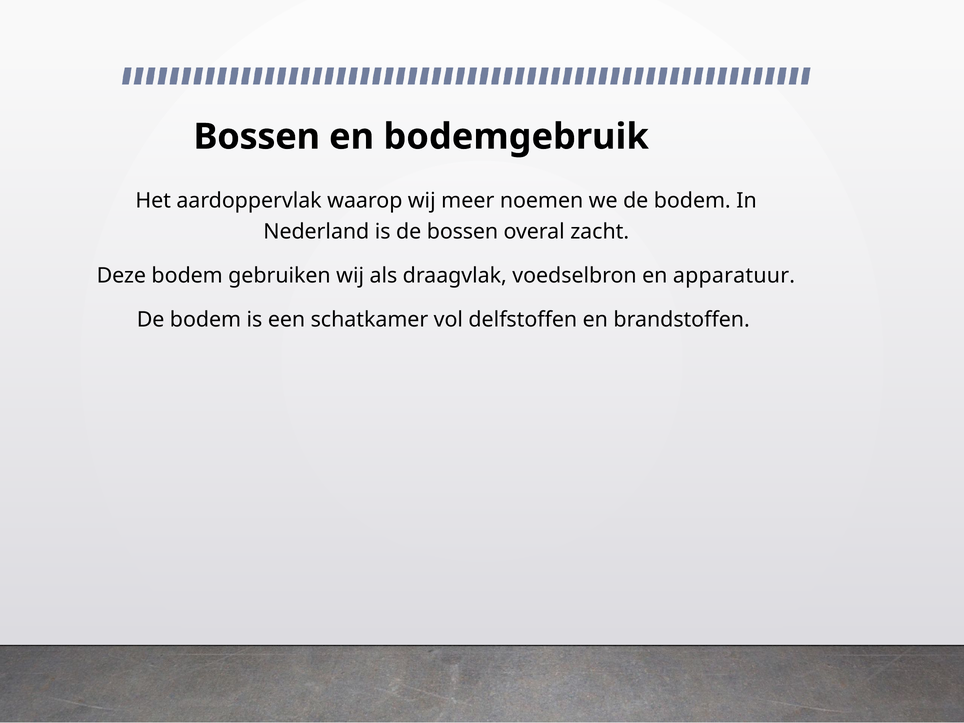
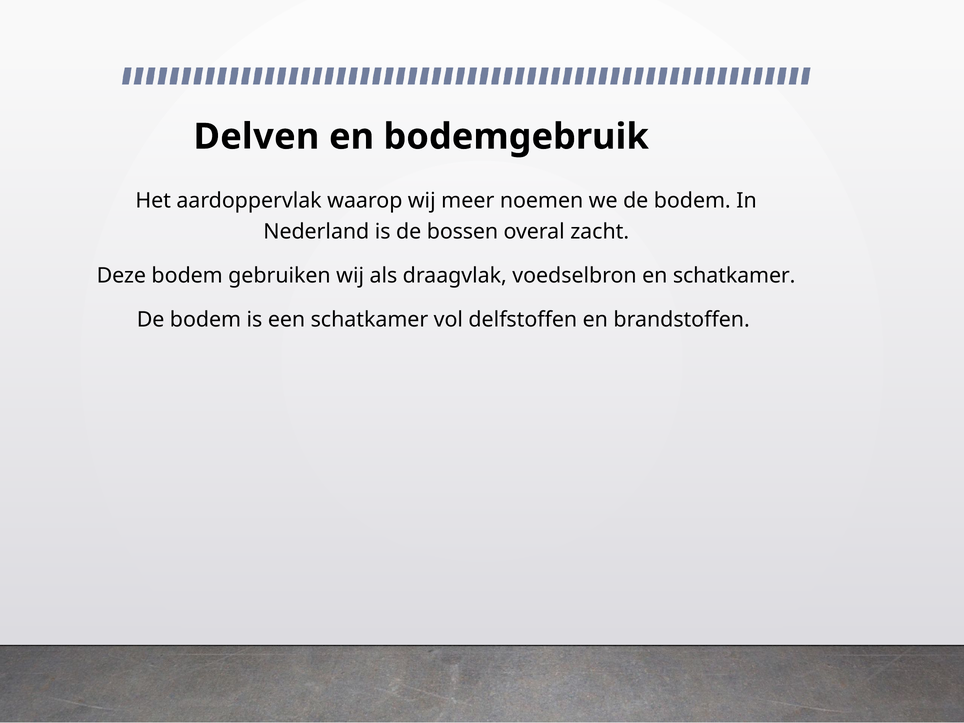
Bossen: Bossen -> Delven (256, 137)
en apparatuur: apparatuur -> schatkamer (734, 276)
